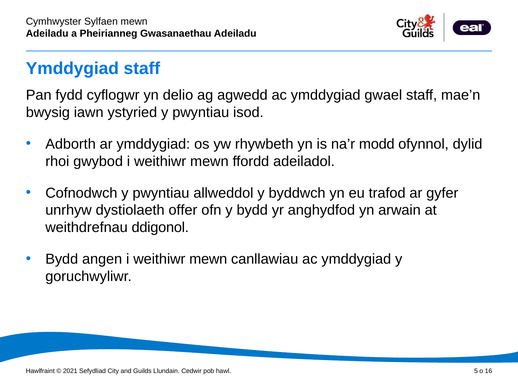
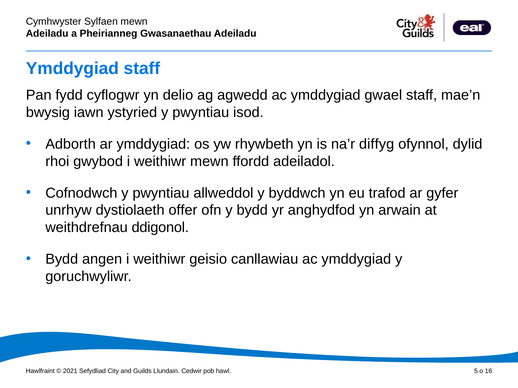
modd: modd -> diffyg (377, 144)
angen i weithiwr mewn: mewn -> geisio (208, 259)
